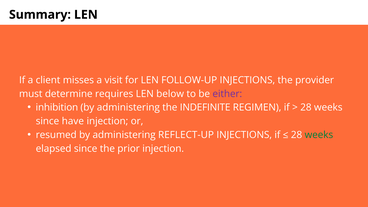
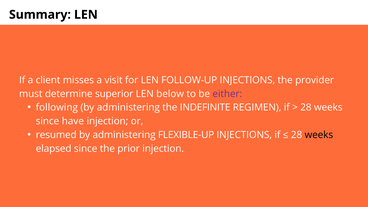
requires: requires -> superior (114, 94)
inhibition: inhibition -> following (57, 108)
REFLECT-UP: REFLECT-UP -> FLEXIBLE-UP (186, 135)
weeks colour: green -> black (319, 135)
